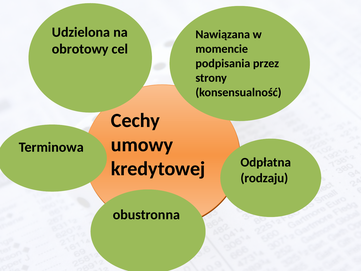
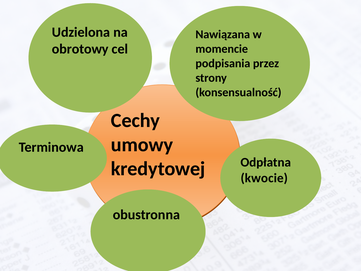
rodzaju: rodzaju -> kwocie (264, 178)
